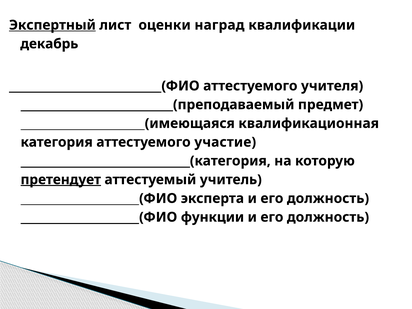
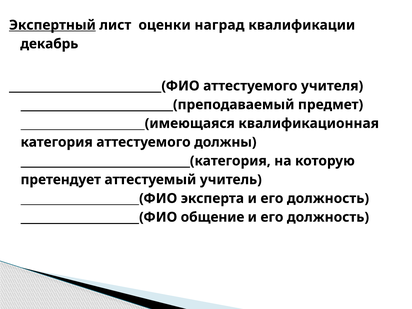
участие: участие -> должны (225, 142)
претендует underline: present -> none (61, 180)
функции: функции -> общение (213, 217)
